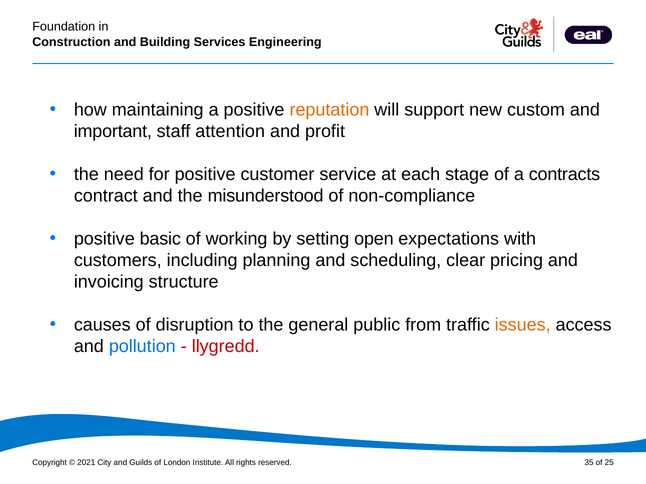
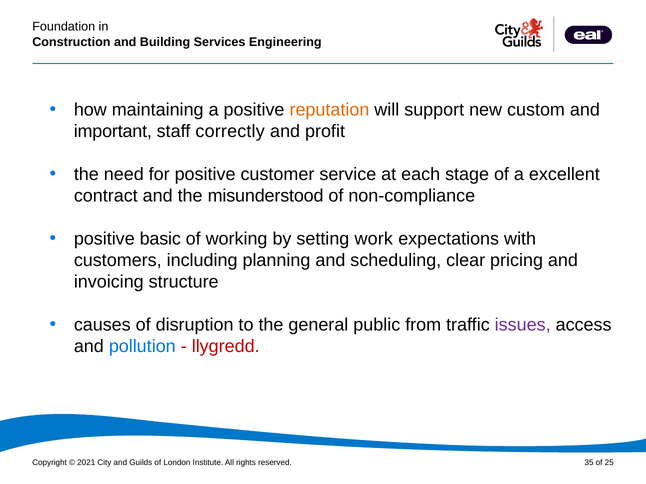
attention: attention -> correctly (230, 131)
contracts: contracts -> excellent (564, 175)
open: open -> work (374, 239)
issues colour: orange -> purple (523, 325)
